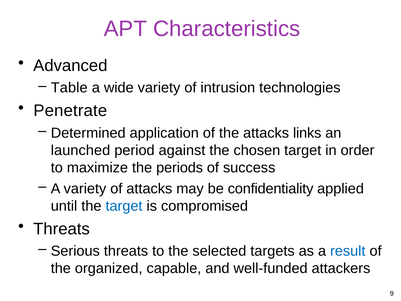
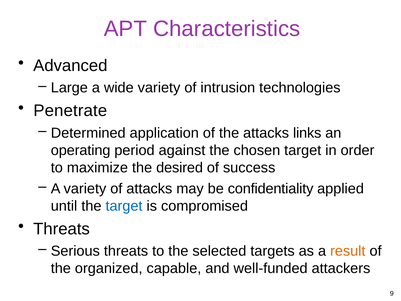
Table: Table -> Large (69, 88)
launched: launched -> operating (81, 150)
periods: periods -> desired (180, 168)
result colour: blue -> orange (348, 251)
